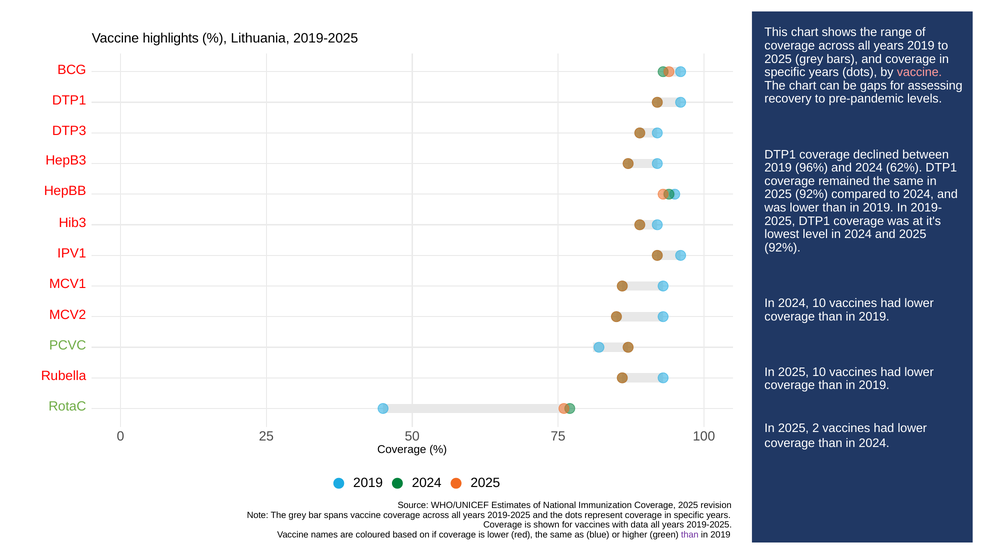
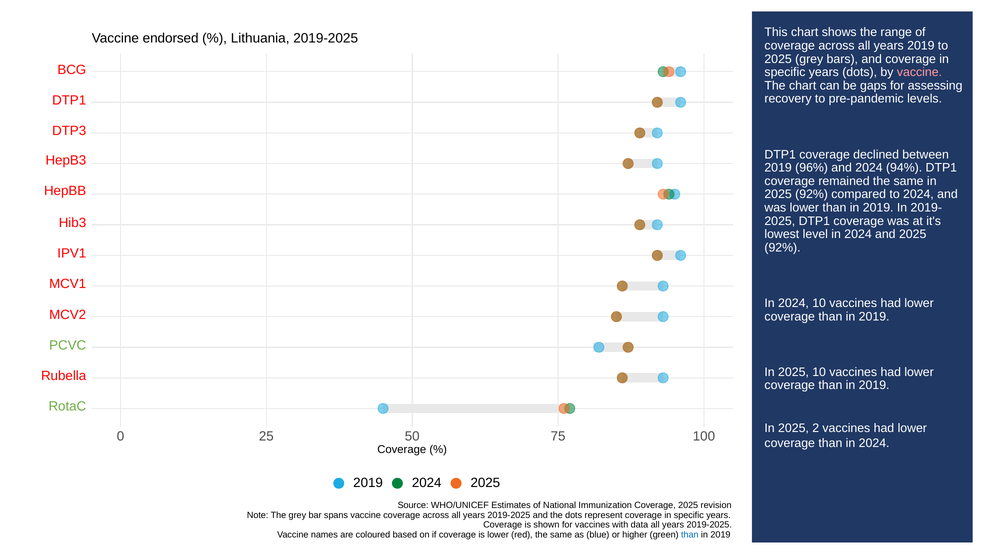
highlights: highlights -> endorsed (171, 38)
62%: 62% -> 94% (904, 168)
than colour: purple -> blue (690, 535)
